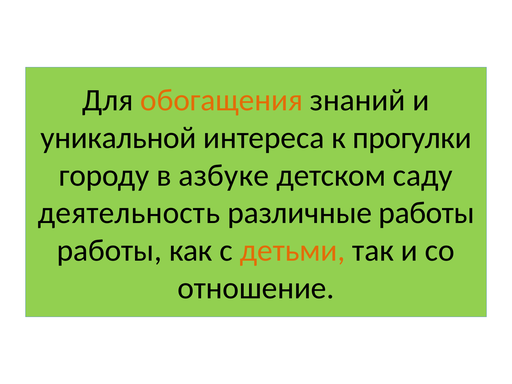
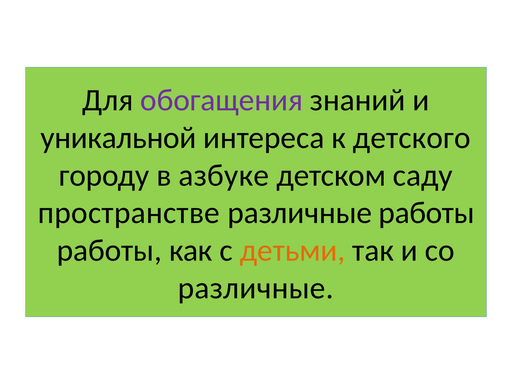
обогащения colour: orange -> purple (222, 100)
прогулки: прогулки -> детского (412, 138)
деятельность: деятельность -> пространстве (129, 213)
отношение: отношение -> различные (256, 288)
